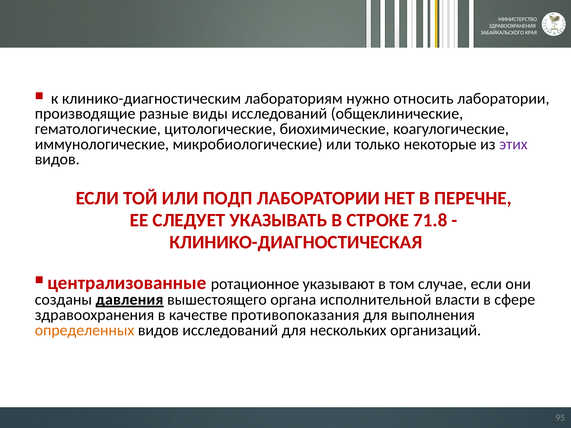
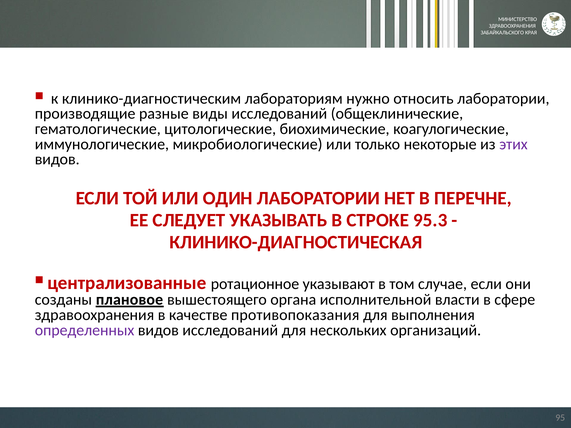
ПОДП: ПОДП -> ОДИН (228, 198)
71.8: 71.8 -> 95.3 (430, 220)
давления: давления -> плановое (130, 300)
определенных colour: orange -> purple (85, 330)
